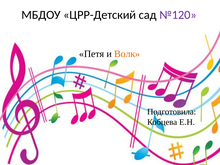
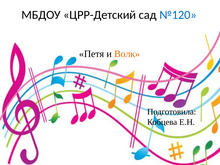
№120 colour: purple -> blue (178, 15)
